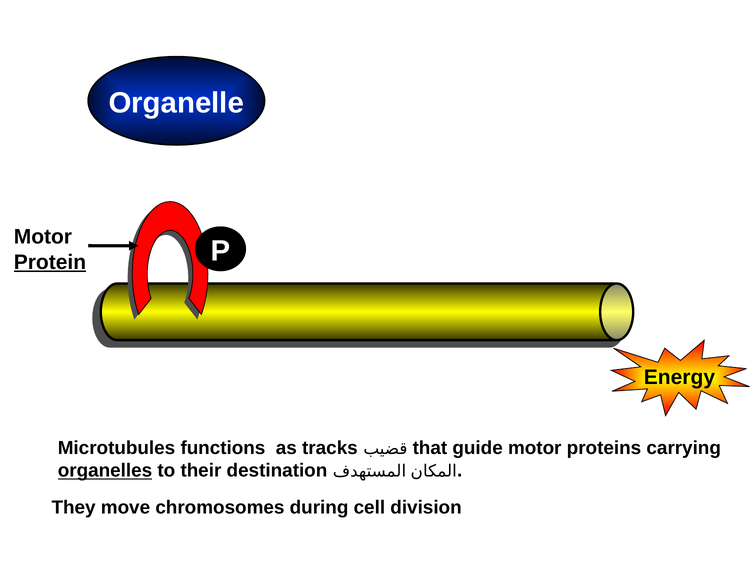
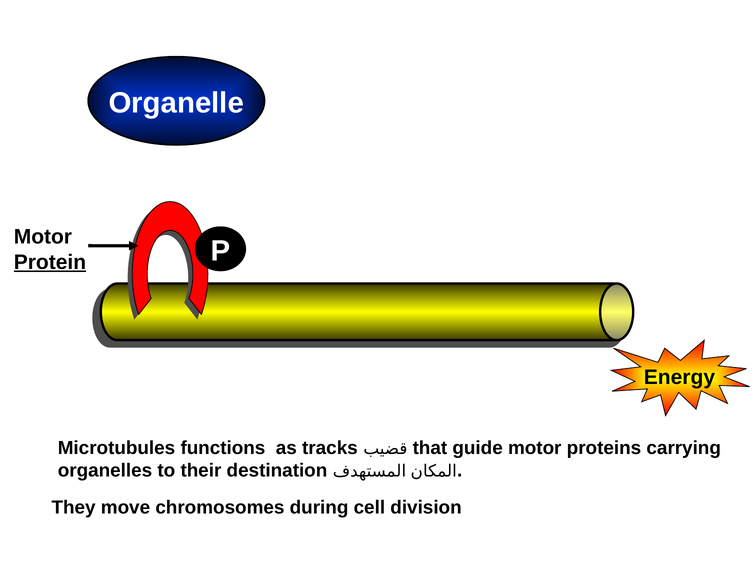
organelles underline: present -> none (105, 471)
